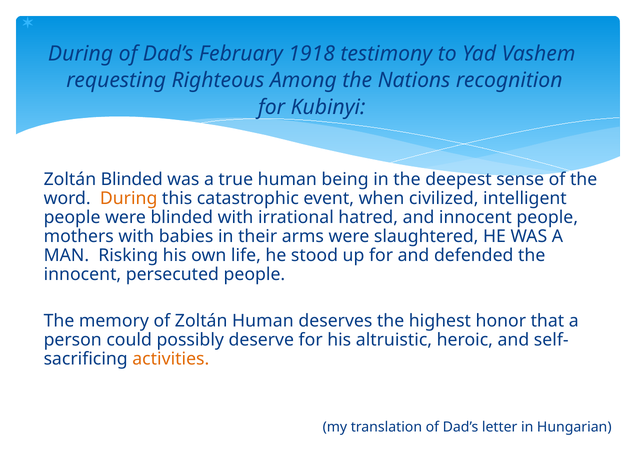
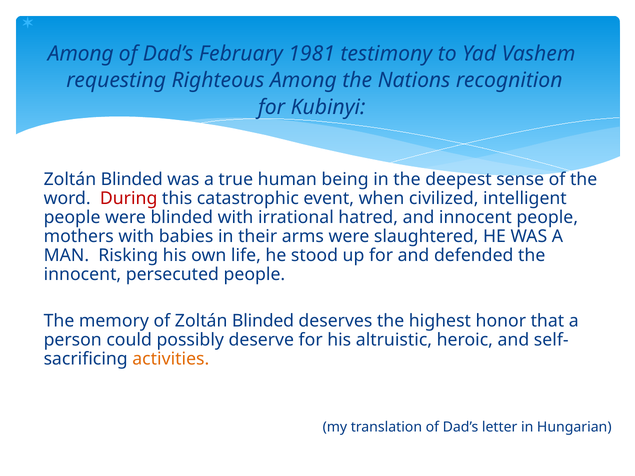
During: During -> Among (81, 54)
1918: 1918 -> 1981 (312, 54)
During colour: orange -> red (129, 198)
of Zoltán Human: Human -> Blinded (263, 321)
